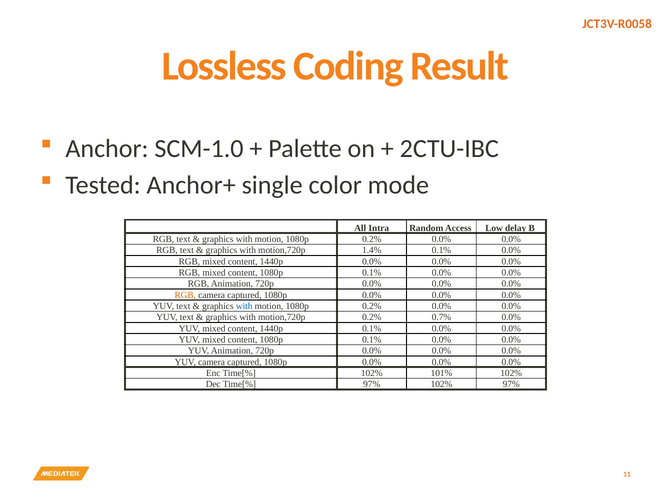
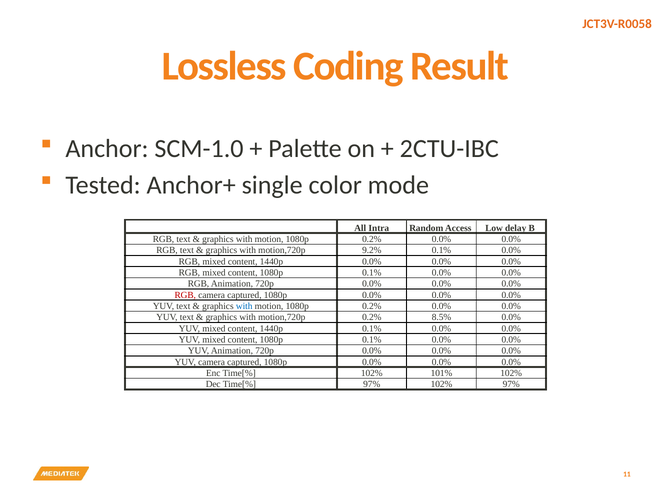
1.4%: 1.4% -> 9.2% (372, 250)
RGB colour: orange -> red (185, 295)
0.7%: 0.7% -> 8.5% (442, 318)
